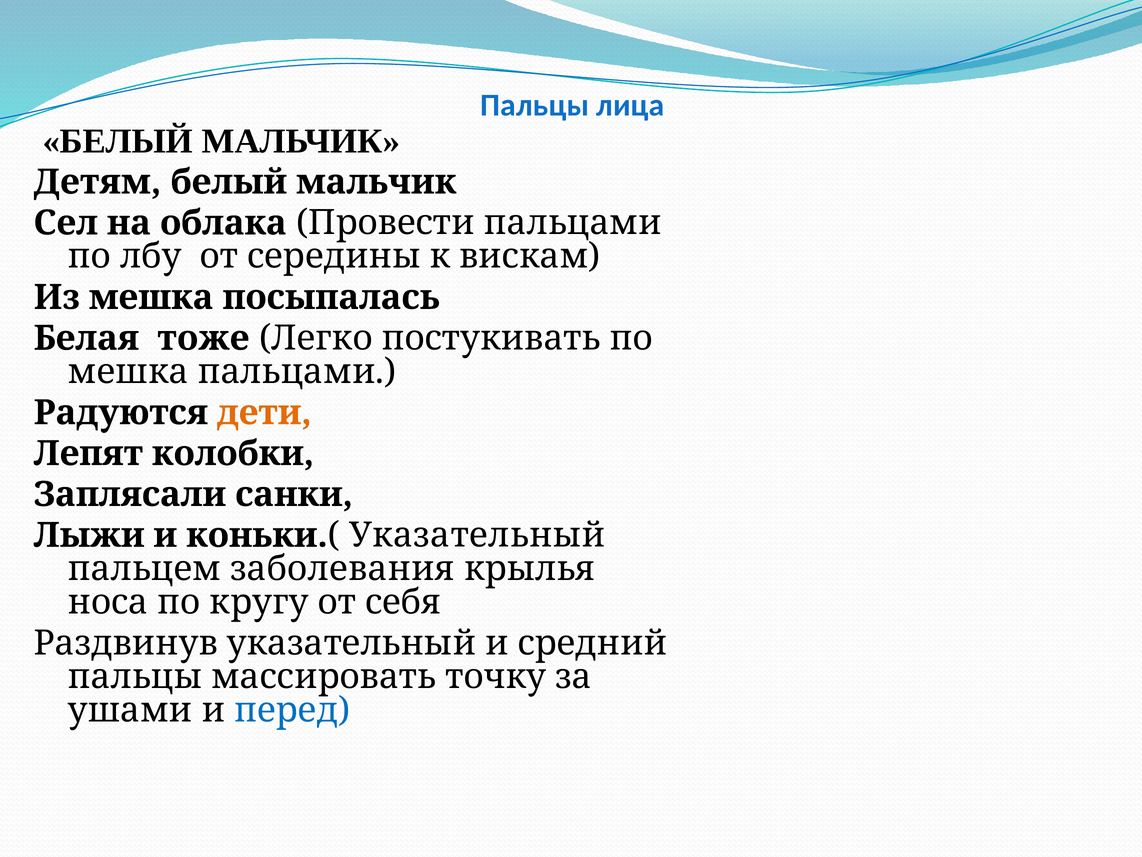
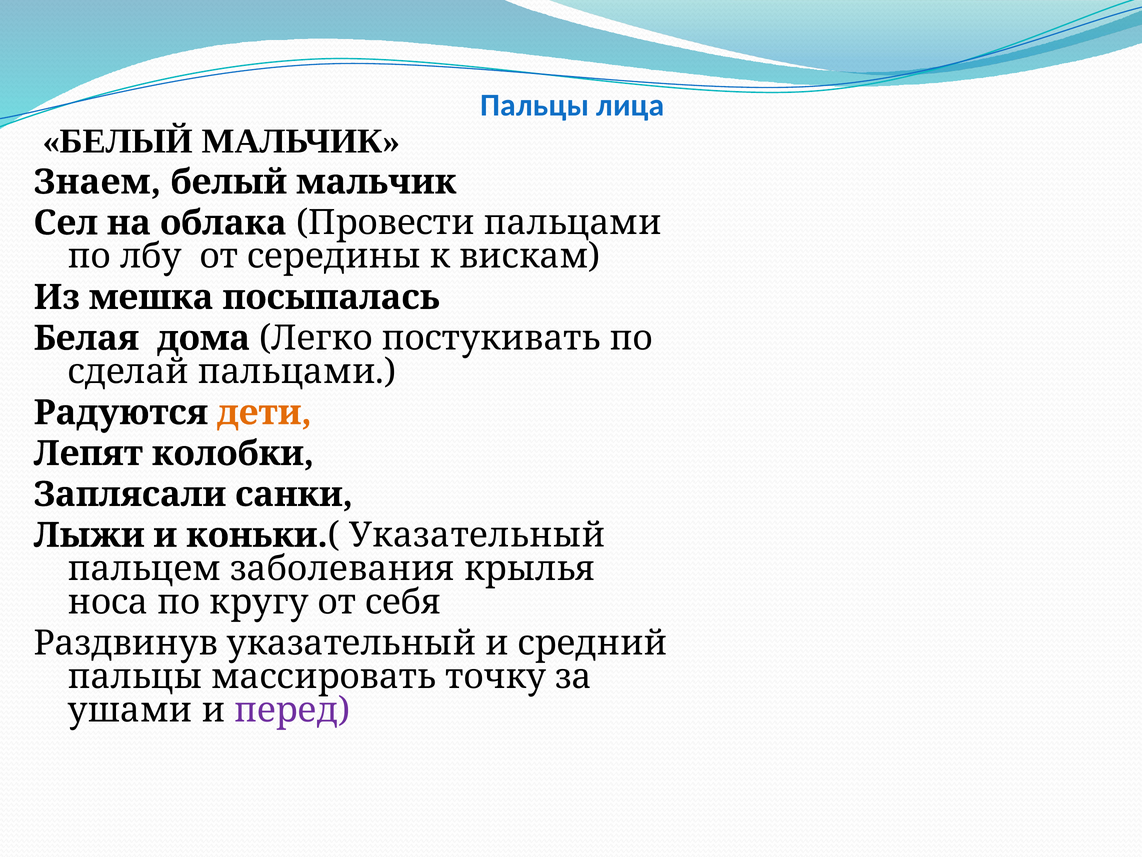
Детям: Детям -> Знаем (97, 182)
тоже: тоже -> дома (204, 338)
мешка: мешка -> сделай (128, 372)
перед colour: blue -> purple (292, 710)
